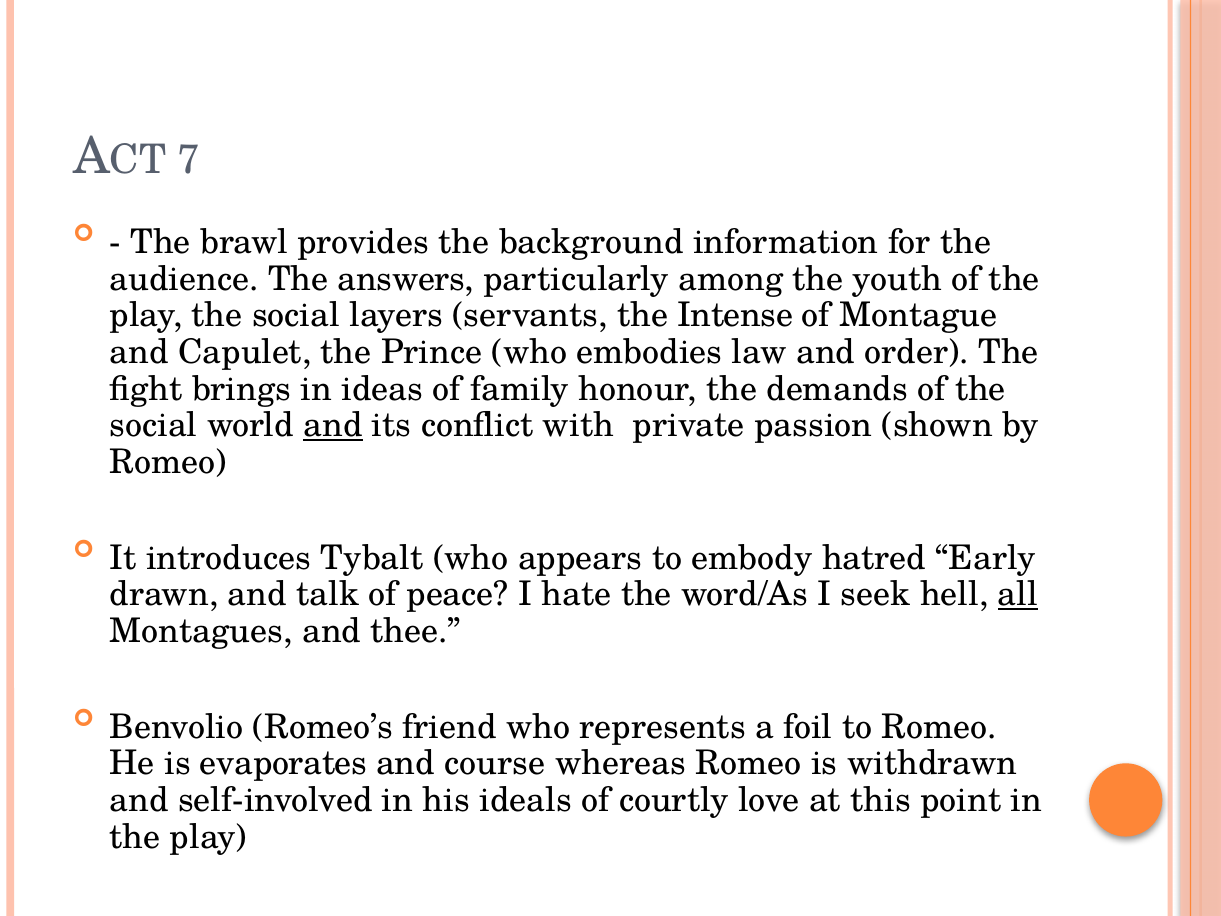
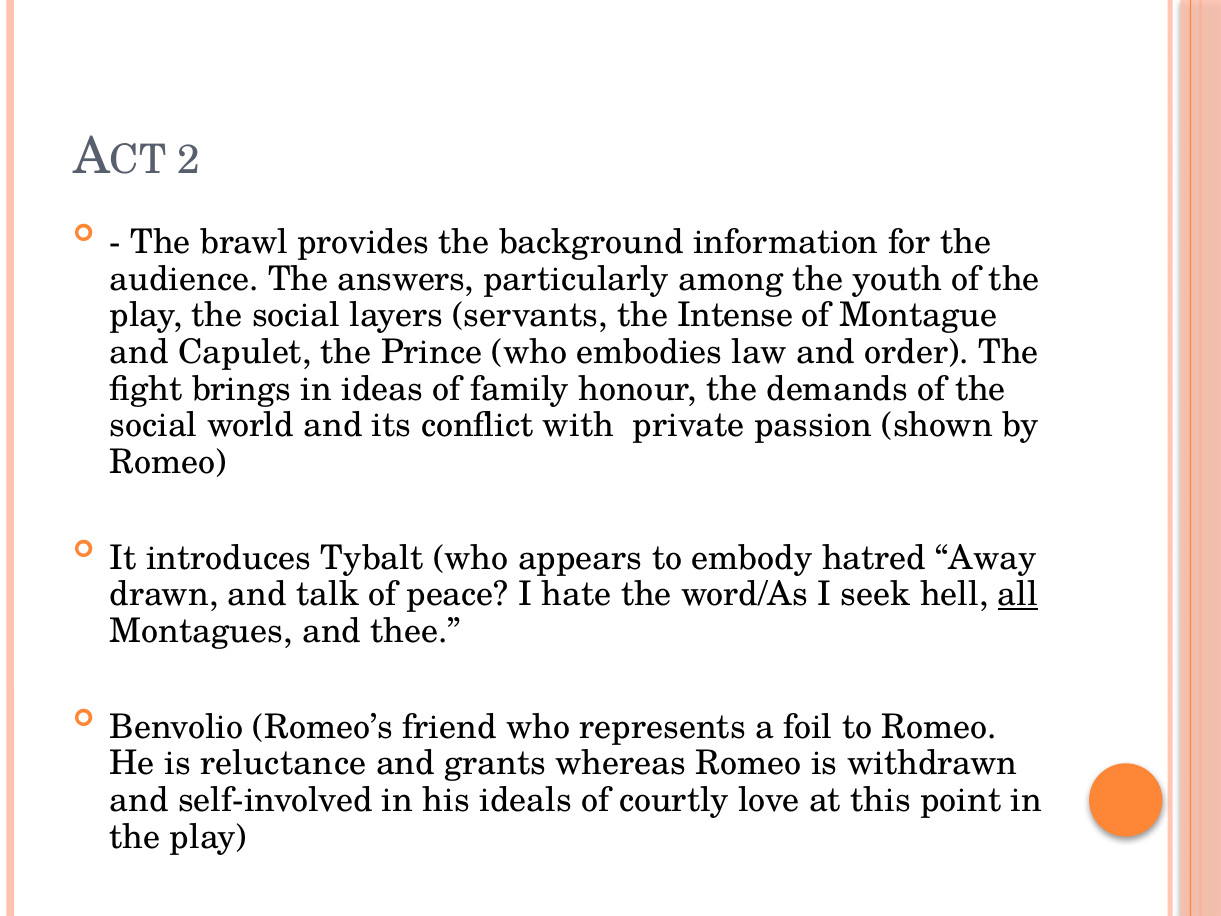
7: 7 -> 2 (189, 160)
and underline: present -> none (333, 426)
Early: Early -> Away (986, 558)
evaporates: evaporates -> reluctance (283, 763)
course: course -> grants (495, 763)
